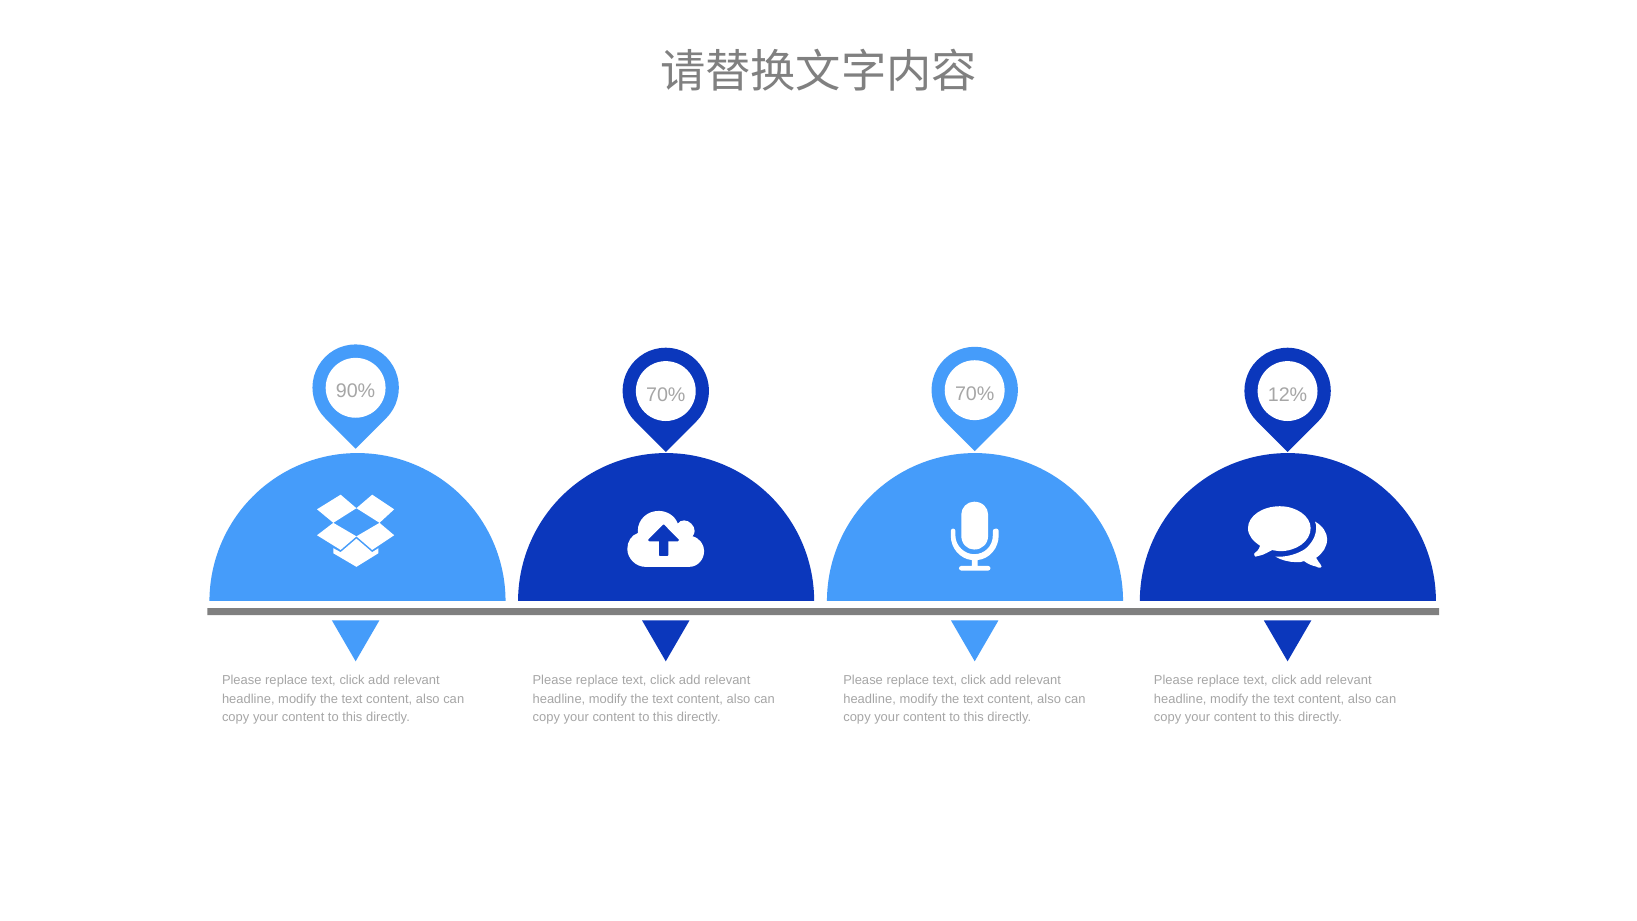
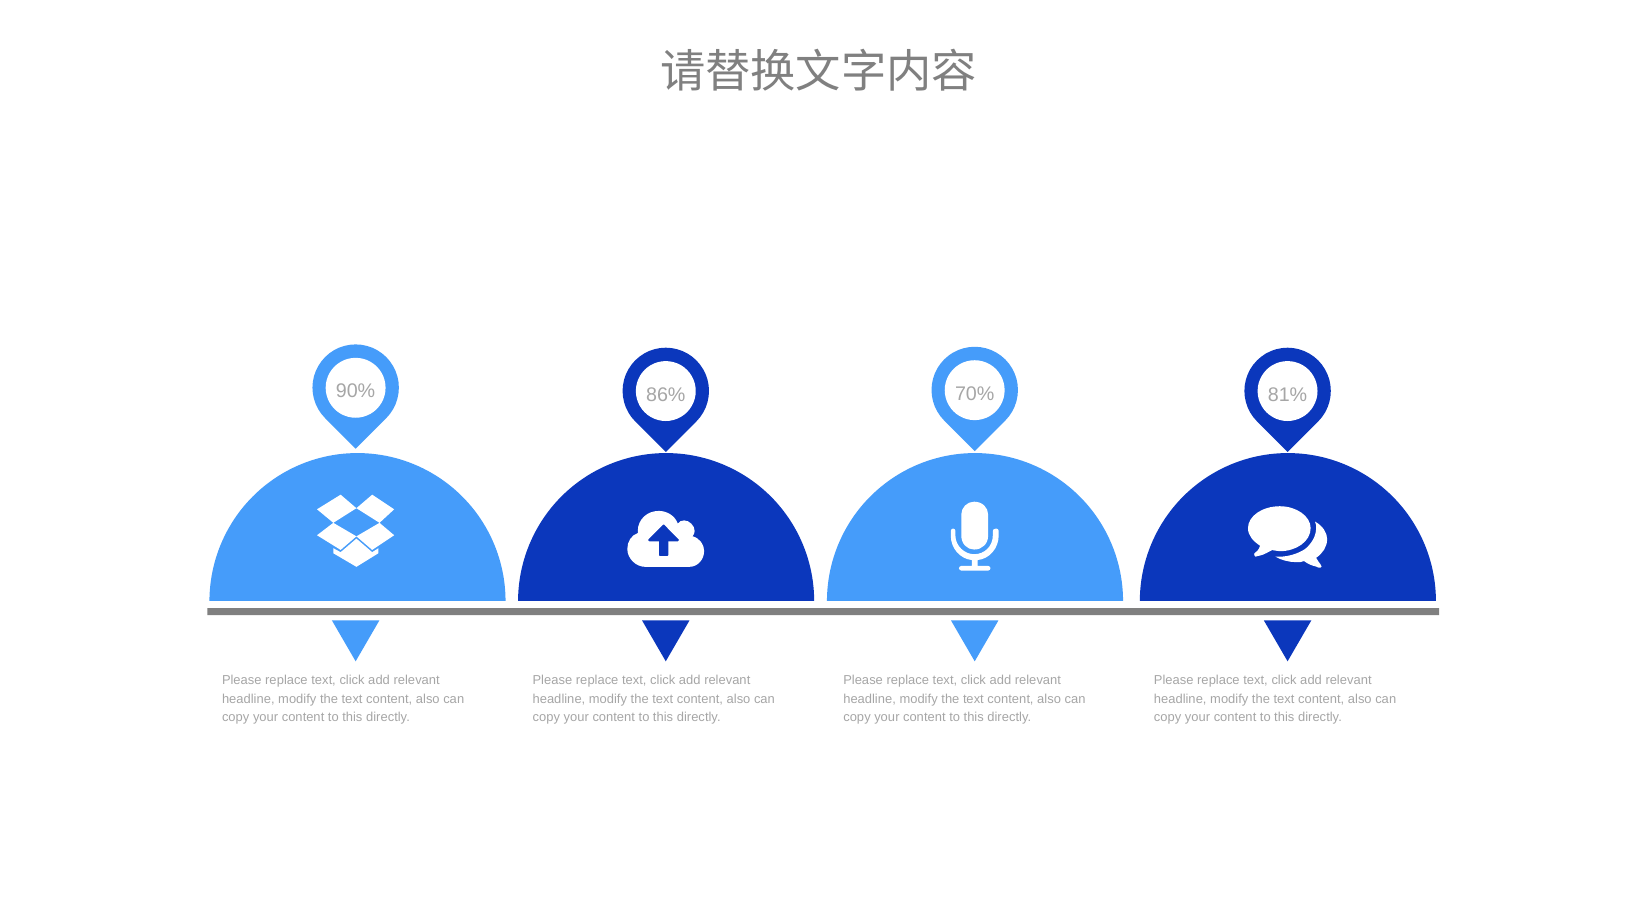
90% 70%: 70% -> 86% (666, 395)
12%: 12% -> 81% (1288, 395)
